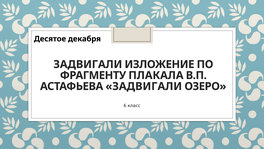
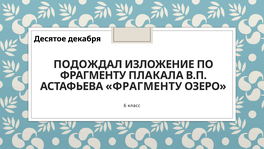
ЗАДВИГАЛИ: ЗАДВИГАЛИ -> ПОДОЖДАЛ (88, 64)
АСТАФЬЕВА ЗАДВИГАЛИ: ЗАДВИГАЛИ -> ФРАГМЕНТУ (144, 86)
